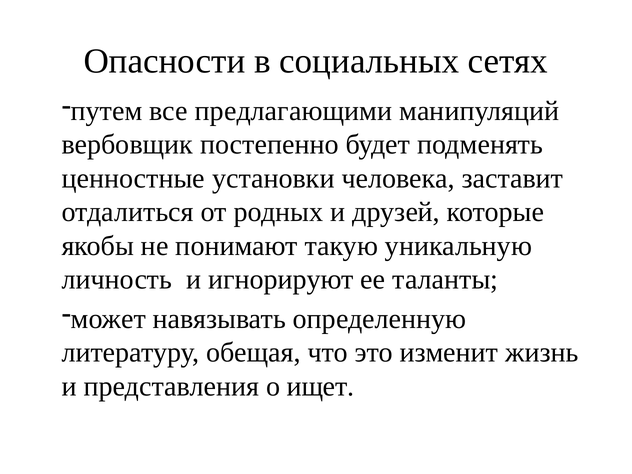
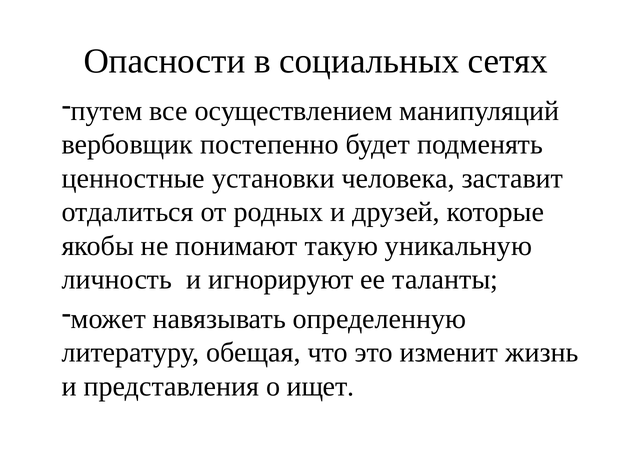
предлагающими: предлагающими -> осуществлением (294, 111)
